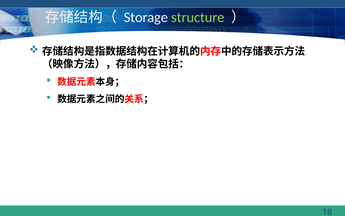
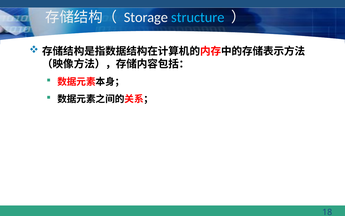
structure colour: light green -> light blue (198, 17)
